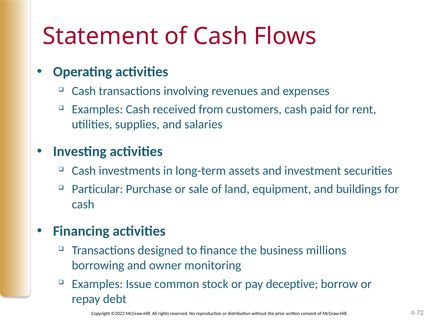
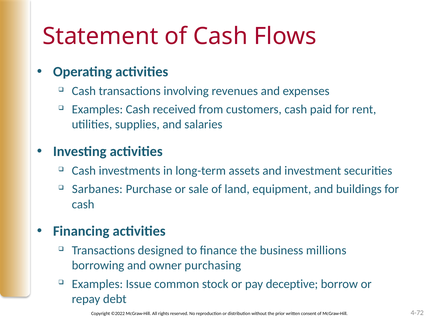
Particular: Particular -> Sarbanes (97, 189)
monitoring: monitoring -> purchasing (213, 265)
